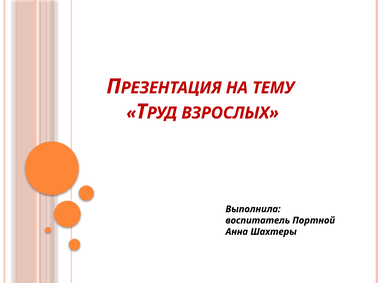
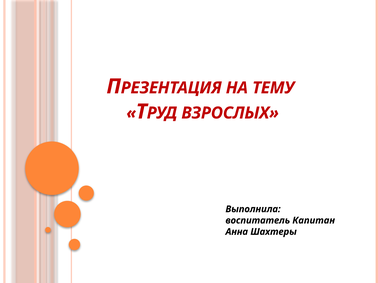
Портной: Портной -> Капитан (314, 221)
